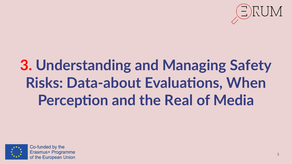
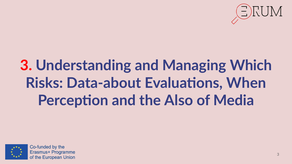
Safety: Safety -> Which (251, 66)
Real: Real -> Also (179, 101)
